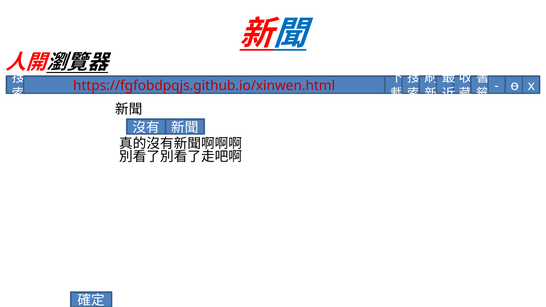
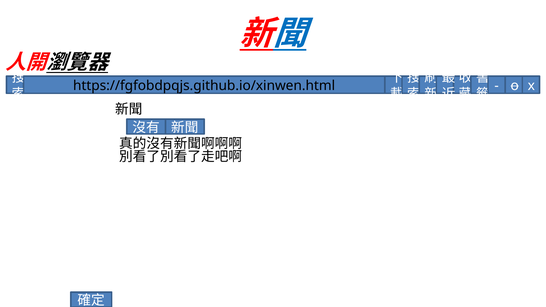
https://fgfobdpqjs.github.io/xinwen.html colour: red -> black (204, 86)
